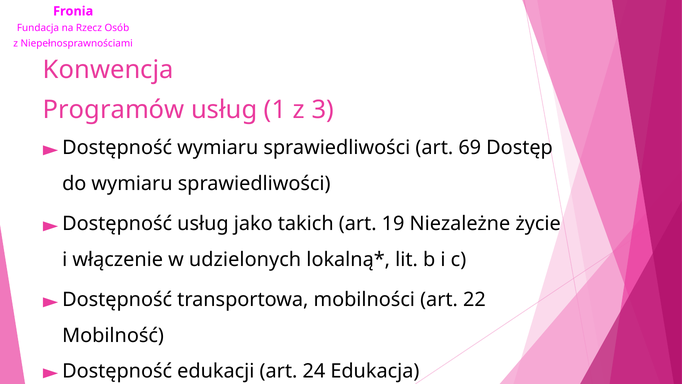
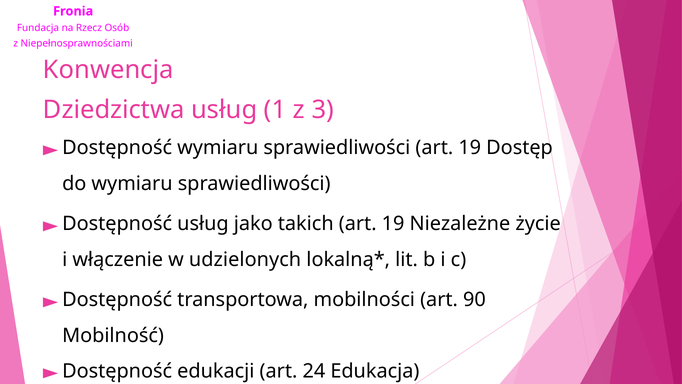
Programów: Programów -> Dziedzictwa (114, 110)
sprawiedliwości art 69: 69 -> 19 (470, 148)
22: 22 -> 90 (474, 300)
